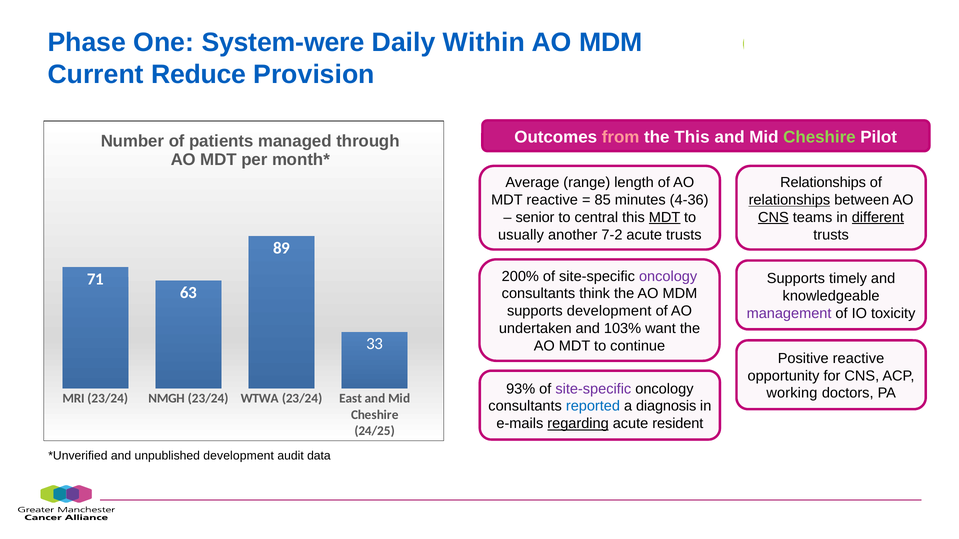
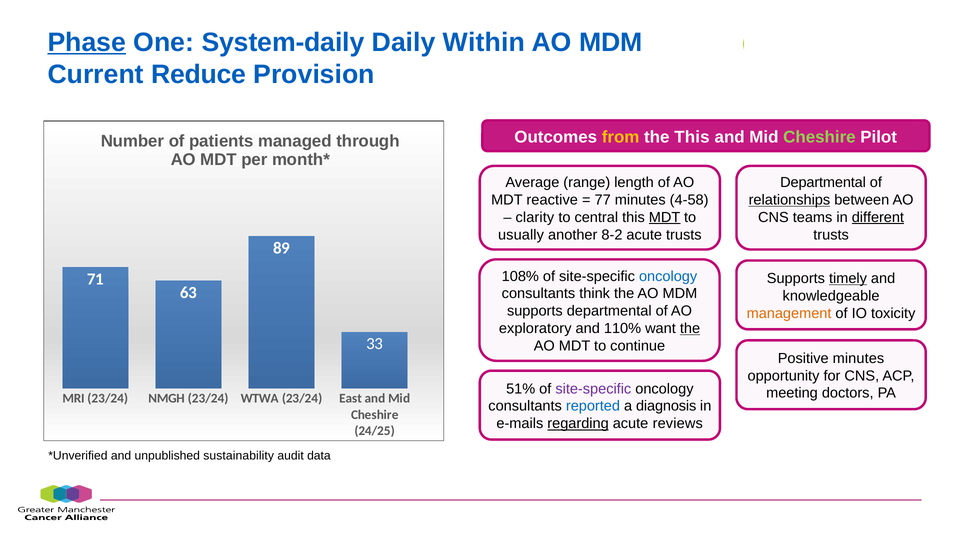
Phase underline: none -> present (87, 42)
System-were: System-were -> System-daily (283, 42)
from colour: pink -> yellow (621, 137)
Relationships: Relationships -> Departmental (823, 183)
85: 85 -> 77 (603, 200)
4-36: 4-36 -> 4-58 (689, 200)
senior: senior -> clarity (535, 218)
CNS underline: present -> none (773, 218)
7-2: 7-2 -> 8-2 (612, 235)
200%: 200% -> 108% (520, 276)
oncology colour: purple -> blue (668, 276)
timely underline: none -> present (848, 279)
supports development: development -> departmental (609, 311)
management colour: purple -> orange (789, 314)
undertaken: undertaken -> exploratory (535, 329)
103%: 103% -> 110% (623, 329)
the underline: none -> present (690, 329)
Positive reactive: reactive -> minutes (858, 359)
93%: 93% -> 51% (521, 389)
working: working -> meeting (792, 394)
resident: resident -> reviews (678, 424)
unpublished development: development -> sustainability (239, 456)
